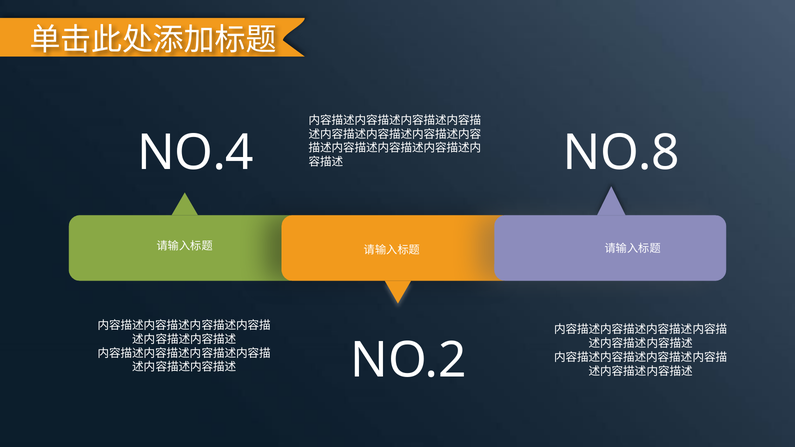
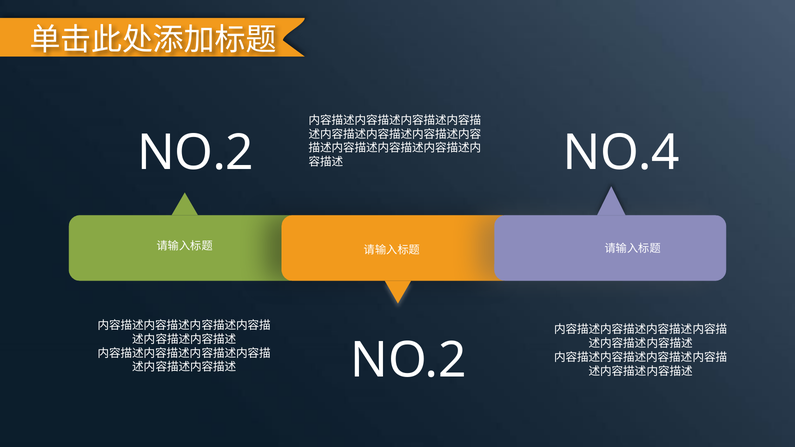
NO.8: NO.8 -> NO.4 (621, 153)
NO.4: NO.4 -> NO.2 (195, 153)
